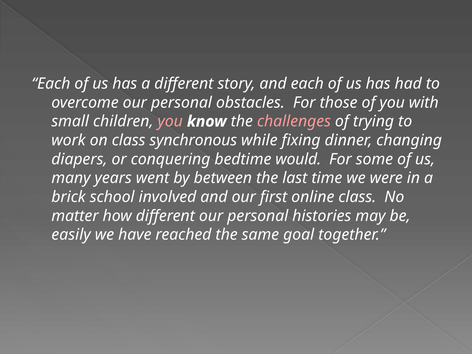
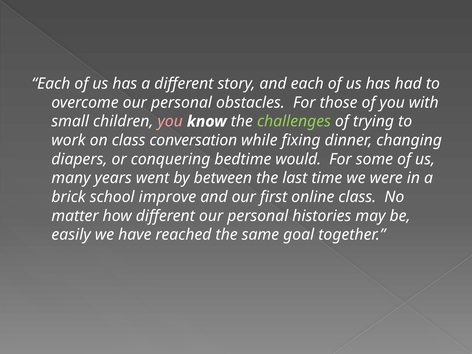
challenges colour: pink -> light green (294, 121)
synchronous: synchronous -> conversation (193, 140)
involved: involved -> improve (167, 197)
